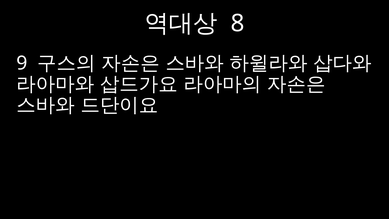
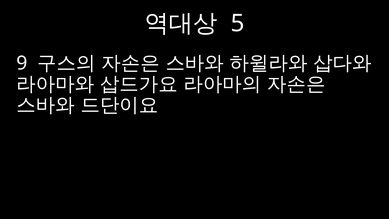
8: 8 -> 5 (238, 23)
